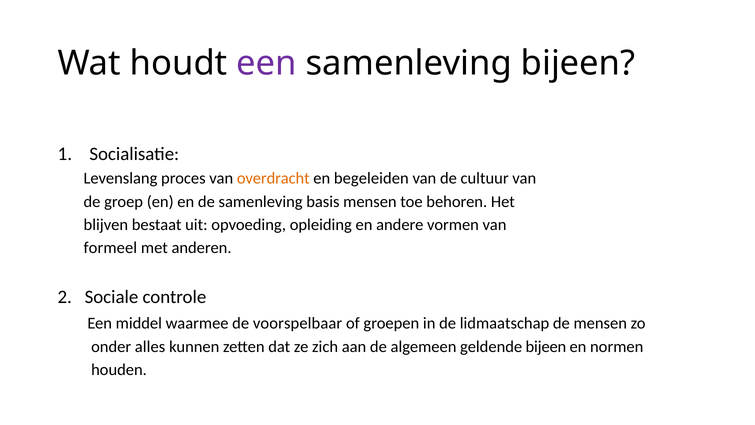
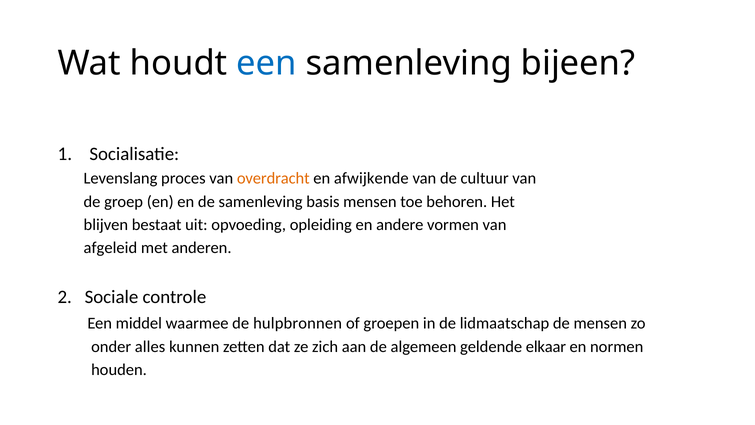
een colour: purple -> blue (267, 63)
begeleiden: begeleiden -> afwijkende (371, 178)
formeel: formeel -> afgeleid (110, 248)
voorspelbaar: voorspelbaar -> hulpbronnen (298, 323)
geldende bijeen: bijeen -> elkaar (546, 347)
